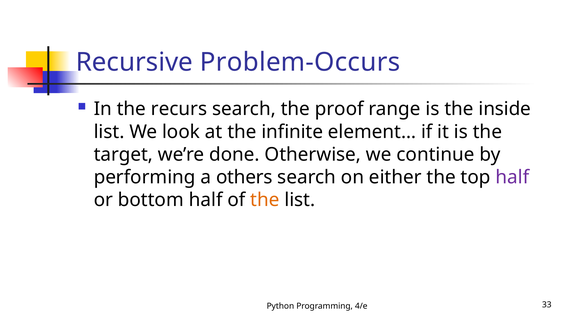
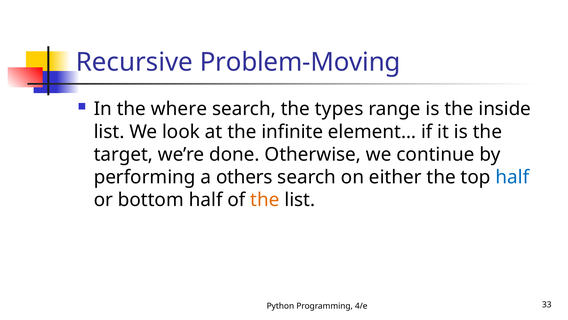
Problem-Occurs: Problem-Occurs -> Problem-Moving (300, 62)
recurs: recurs -> where (179, 109)
proof: proof -> types (339, 109)
half colour: purple -> blue (512, 177)
